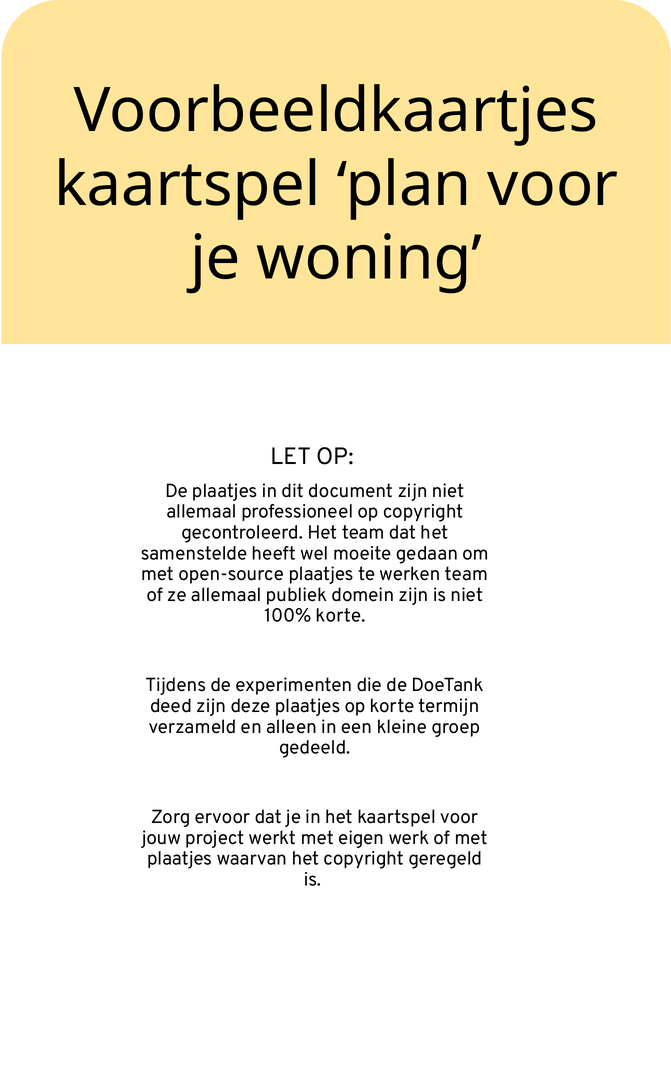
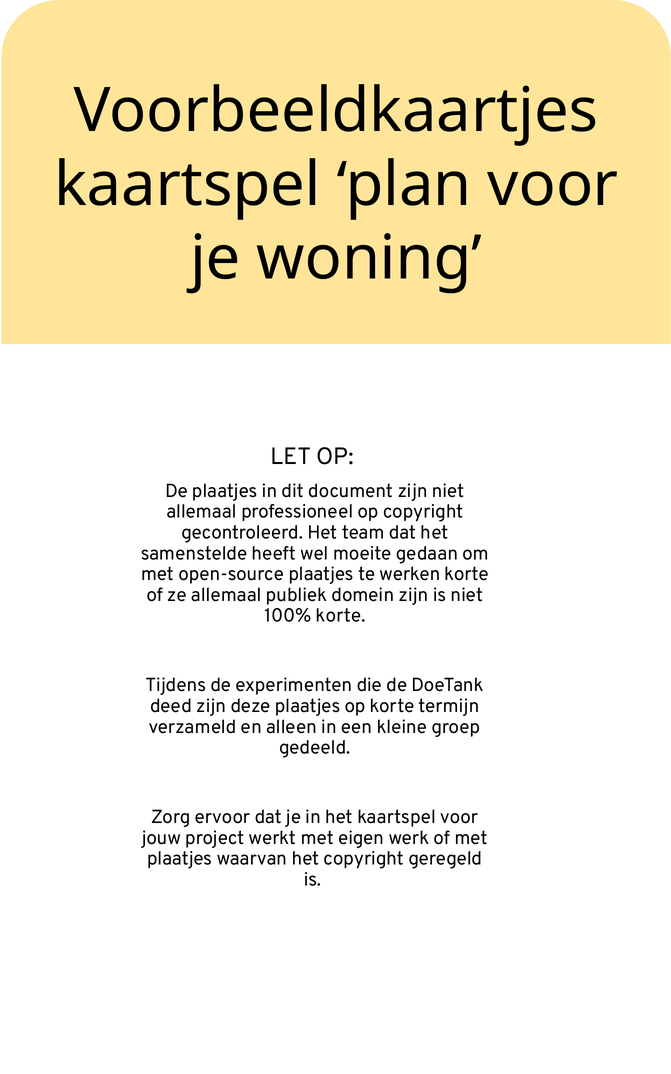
werken team: team -> korte (466, 574)
